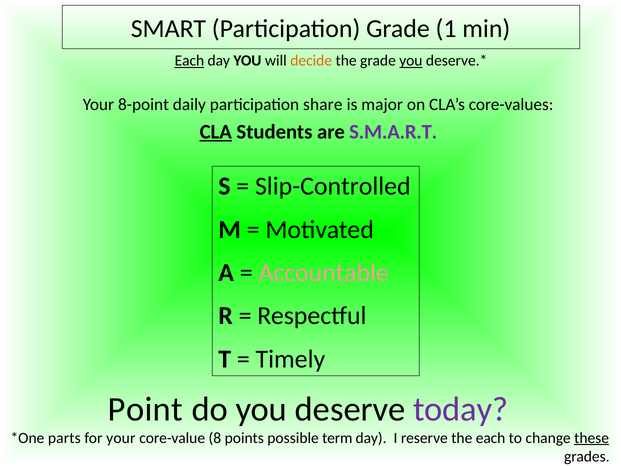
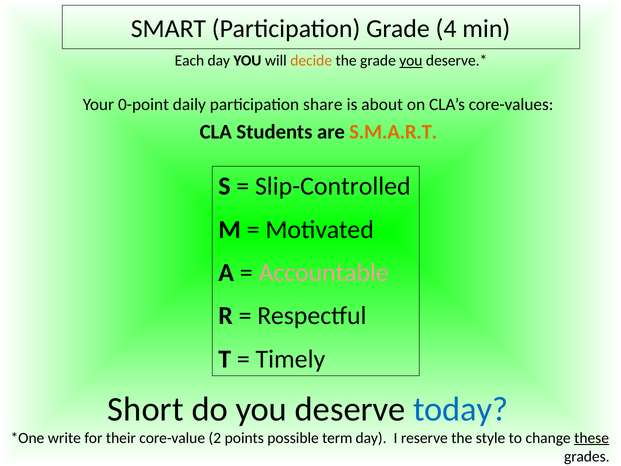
1: 1 -> 4 (446, 29)
Each underline: present -> none (189, 61)
8-point: 8-point -> 0-point (143, 105)
major: major -> about (382, 105)
CLA underline: present -> none (216, 132)
S.M.A.R.T colour: purple -> orange (393, 132)
Point: Point -> Short (146, 409)
today colour: purple -> blue (461, 409)
parts: parts -> write (64, 438)
for your: your -> their (121, 438)
8: 8 -> 2 (215, 438)
the each: each -> style (491, 438)
